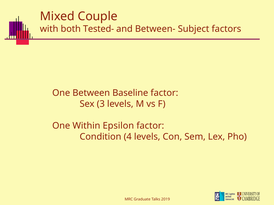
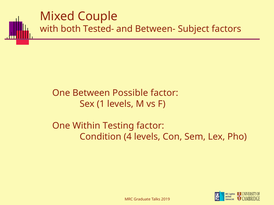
Baseline: Baseline -> Possible (130, 93)
3: 3 -> 1 (101, 104)
Epsilon: Epsilon -> Testing (118, 126)
